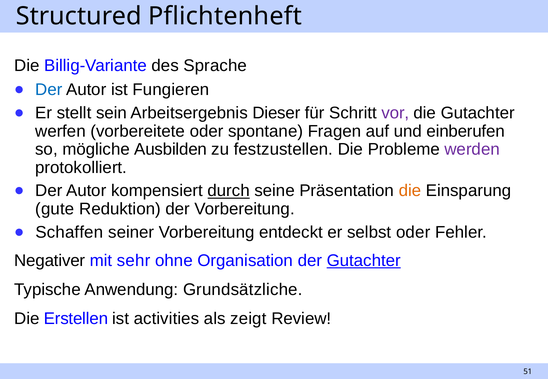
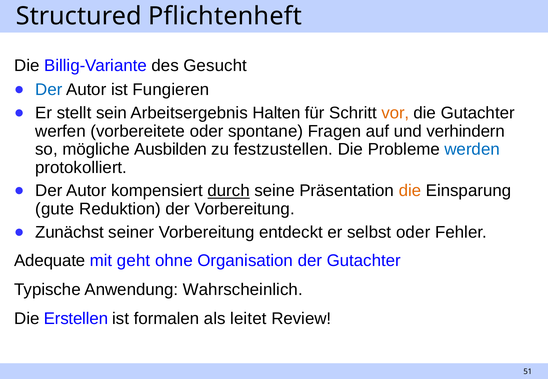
Sprache: Sprache -> Gesucht (215, 66)
Dieser: Dieser -> Halten (276, 113)
vor colour: purple -> orange (395, 113)
einberufen: einberufen -> verhindern (466, 131)
werden colour: purple -> blue (472, 149)
Schaffen: Schaffen -> Zunächst (69, 232)
Negativer: Negativer -> Adequate (50, 261)
sehr: sehr -> geht (134, 261)
Gutachter underline: present -> none (364, 261)
Grundsätzliche: Grundsätzliche -> Wahrscheinlich (243, 290)
activities: activities -> formalen (166, 319)
zeigt: zeigt -> leitet (248, 319)
